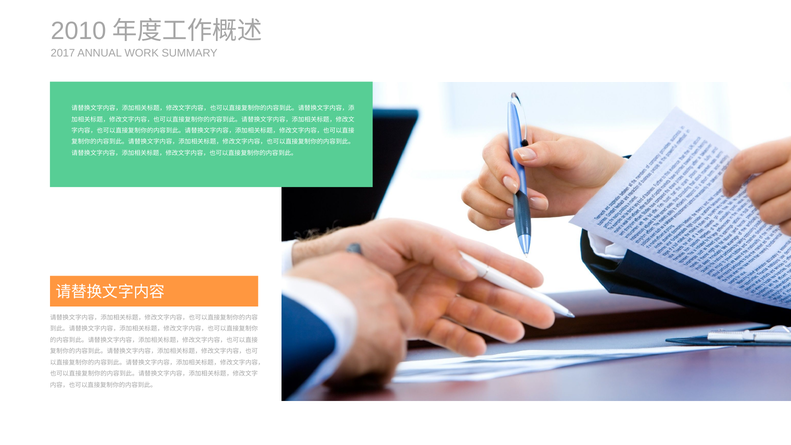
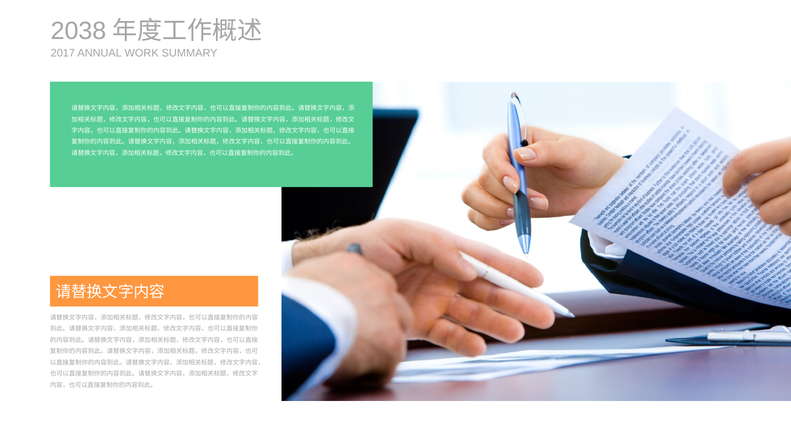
2010: 2010 -> 2038 (78, 31)
